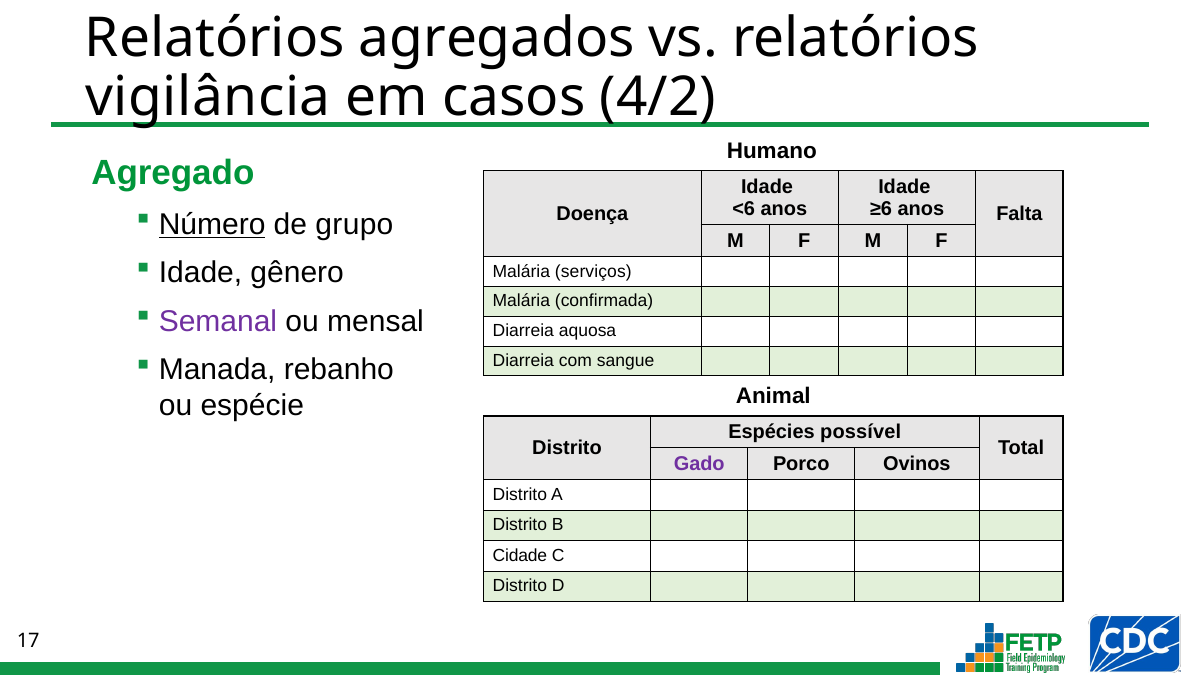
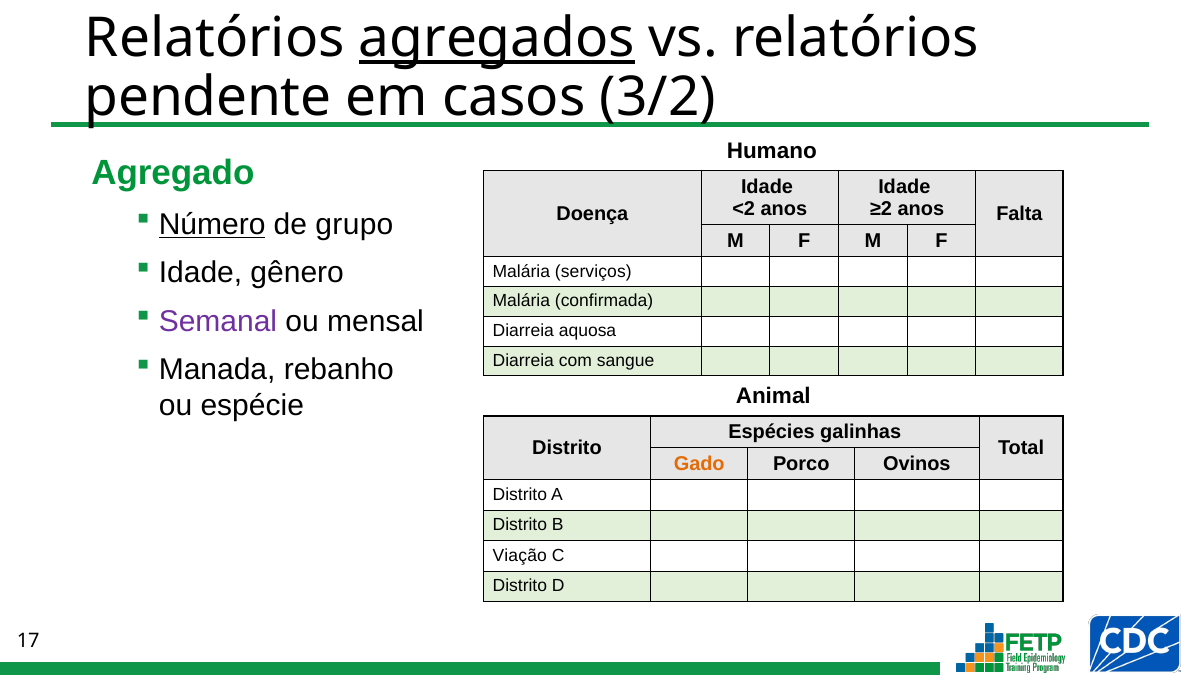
agregados underline: none -> present (497, 38)
vigilância: vigilância -> pendente (208, 98)
4/2: 4/2 -> 3/2 (658, 98)
<6: <6 -> <2 (744, 209)
≥6: ≥6 -> ≥2 (881, 209)
possível: possível -> galinhas (861, 432)
Gado colour: purple -> orange (699, 464)
Cidade: Cidade -> Viação (520, 555)
